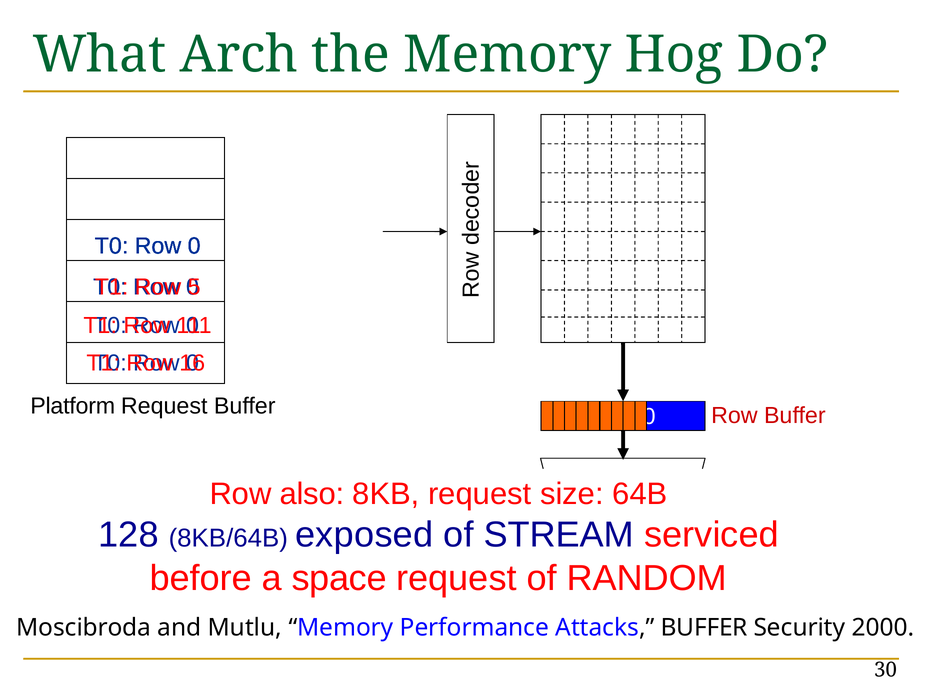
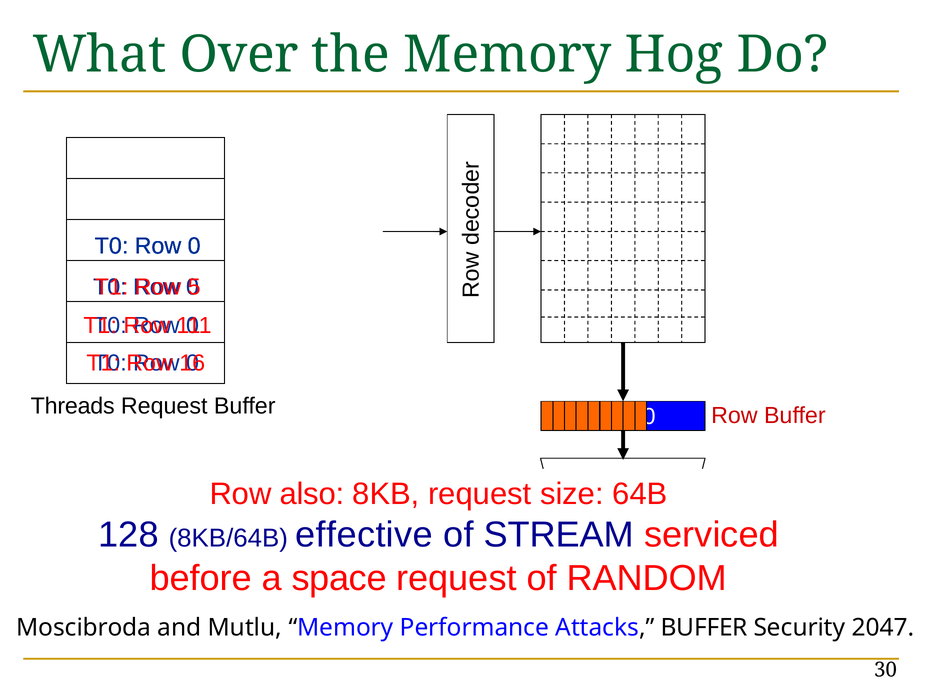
Arch: Arch -> Over (239, 55)
Platform: Platform -> Threads (73, 406)
exposed: exposed -> effective (364, 535)
2000: 2000 -> 2047 (883, 628)
